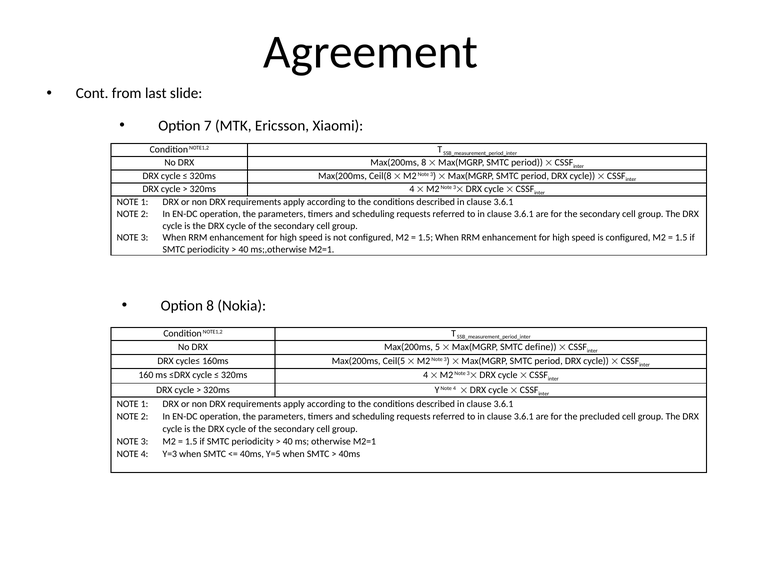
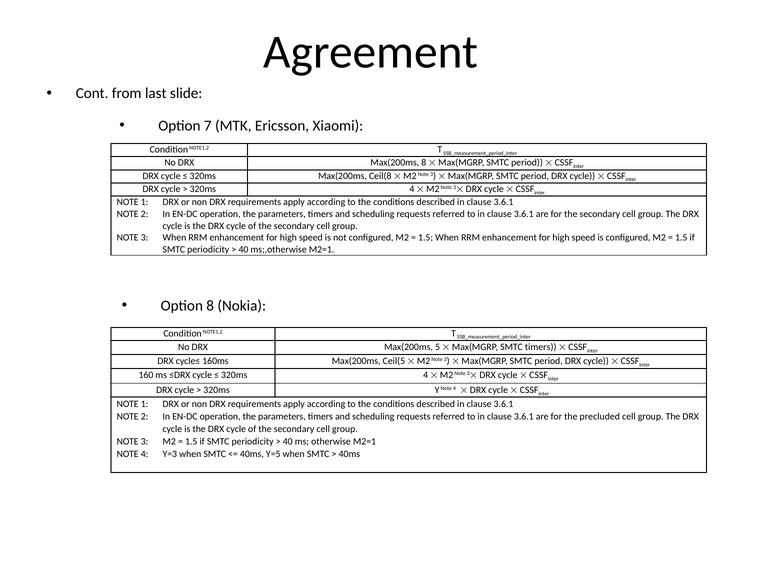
SMTC define: define -> timers (541, 347)
